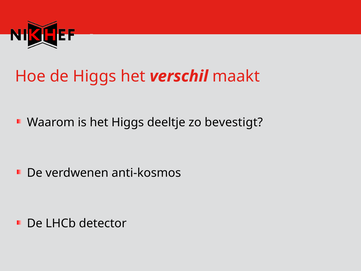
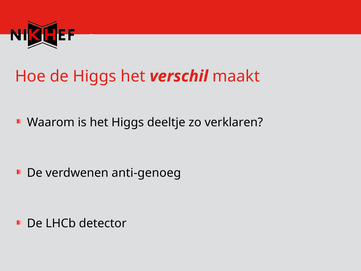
bevestigt: bevestigt -> verklaren (234, 122)
anti-kosmos: anti-kosmos -> anti-genoeg (146, 173)
